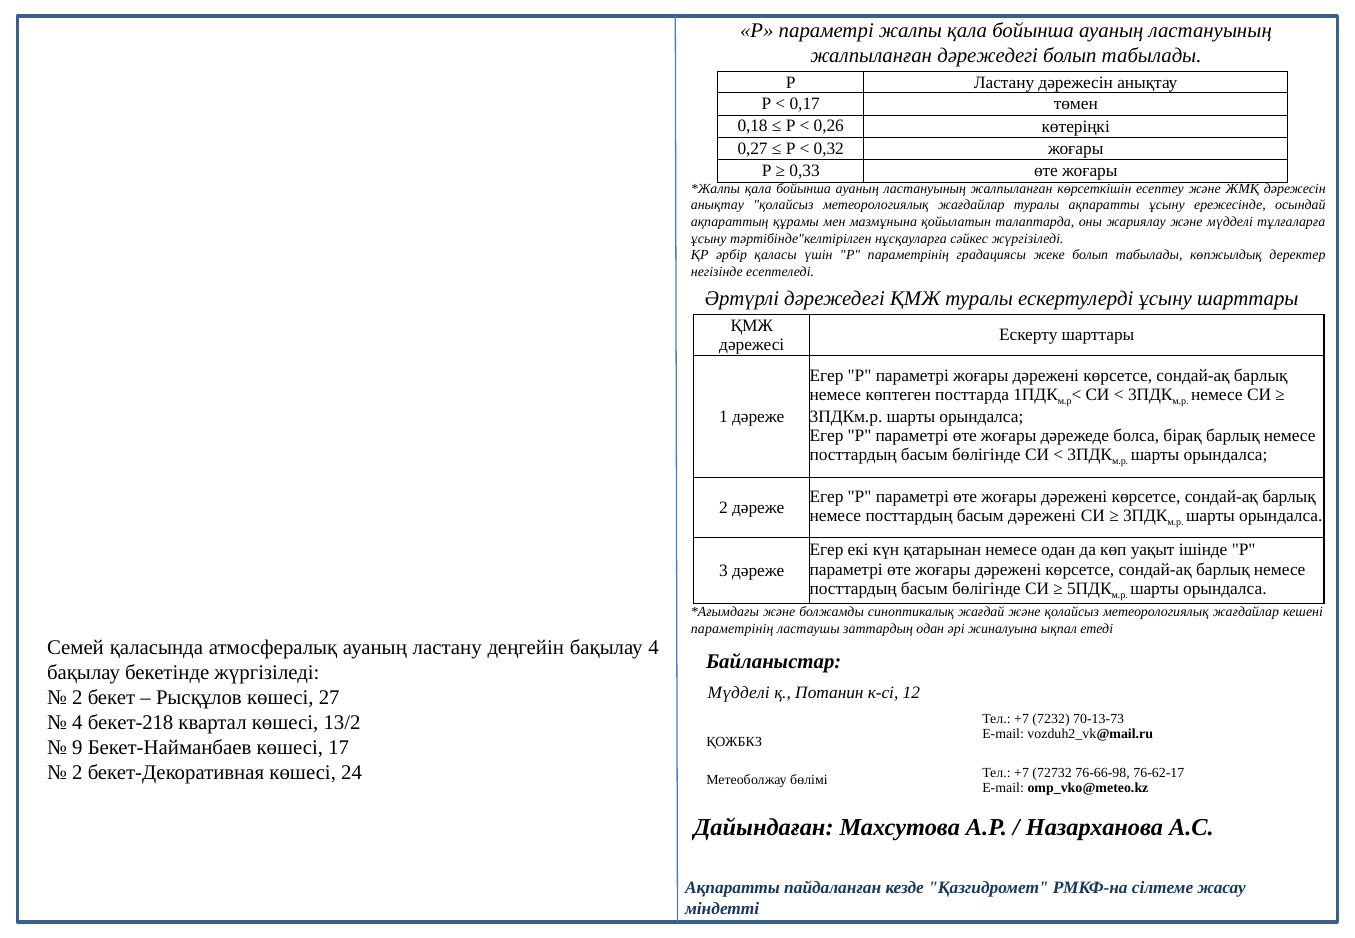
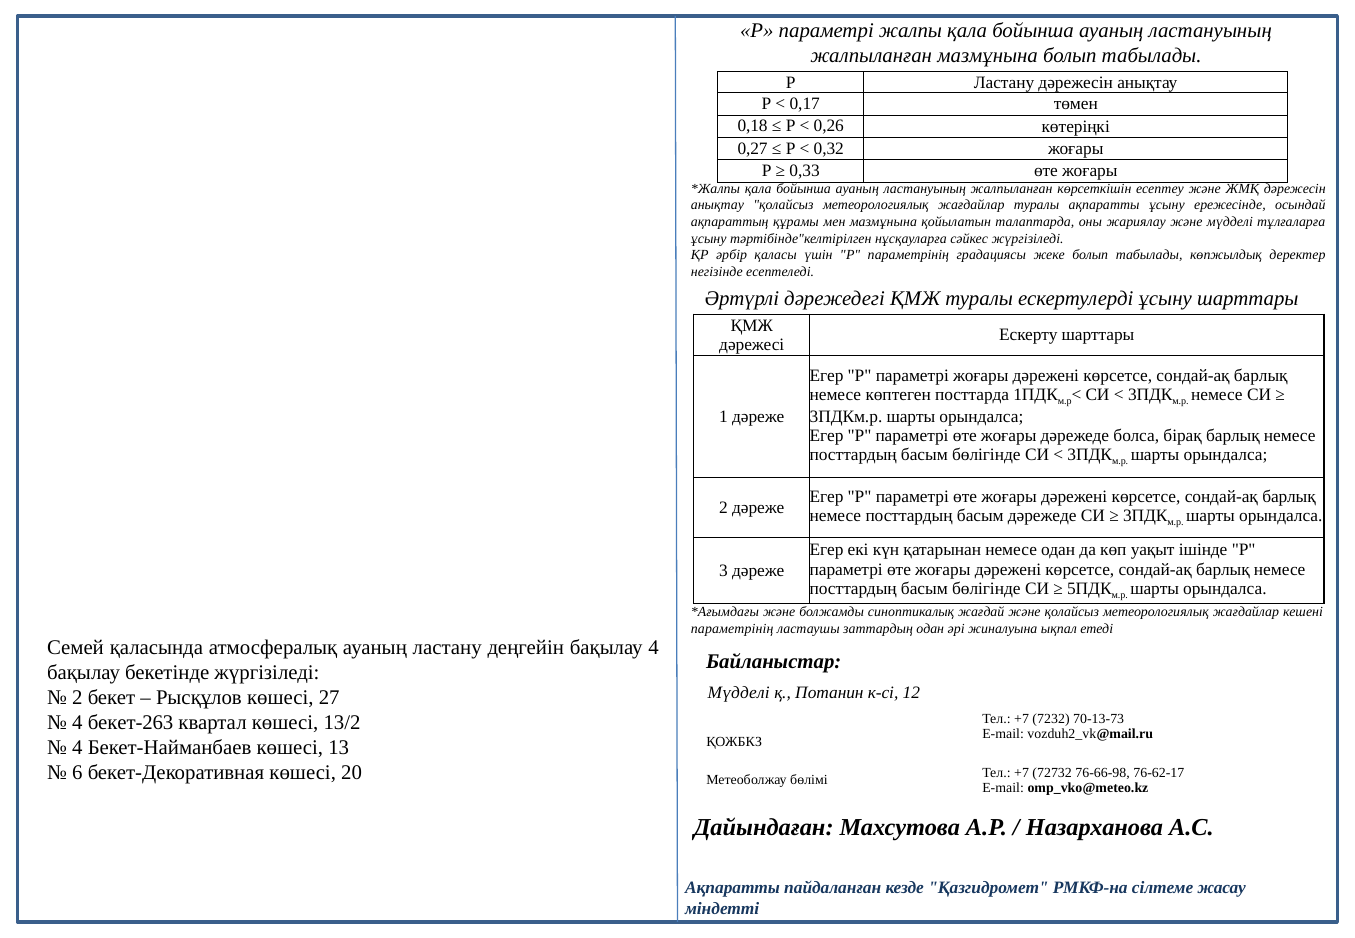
жалпыланған дәрежедегі: дәрежедегі -> мазмұнына (988, 56)
басым дәрежені: дәрежені -> дәрежеде (1042, 516)
бекет-218: бекет-218 -> бекет-263 (131, 723)
9: 9 -> 4 (77, 748)
17: 17 -> 13 (339, 748)
2: 2 -> 6 (77, 773)
24: 24 -> 20 (352, 773)
